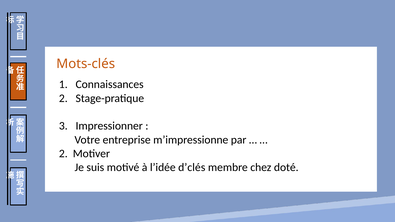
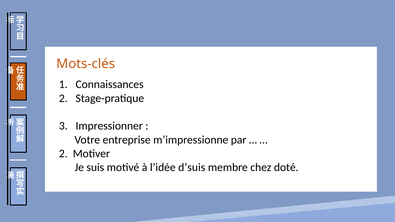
d’clés: d’clés -> d’suis (192, 168)
